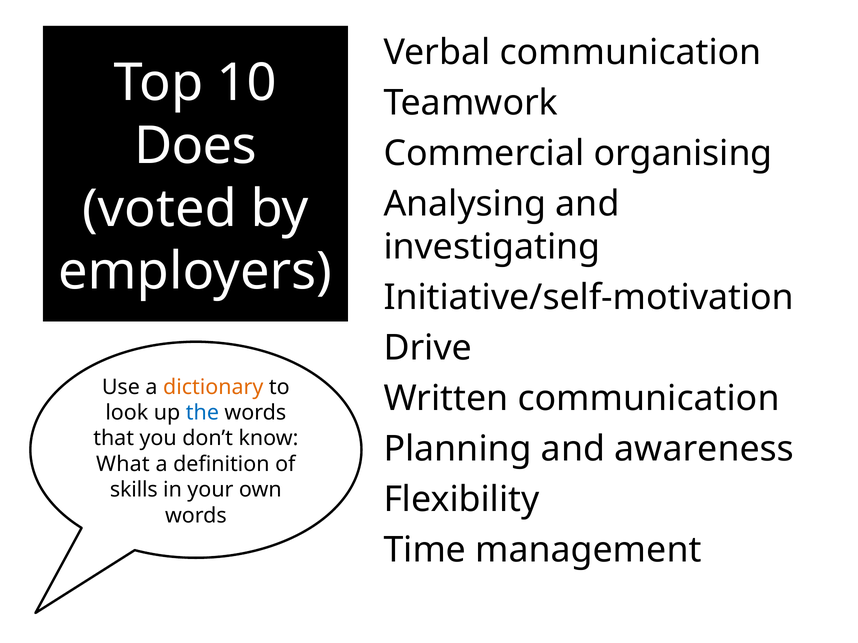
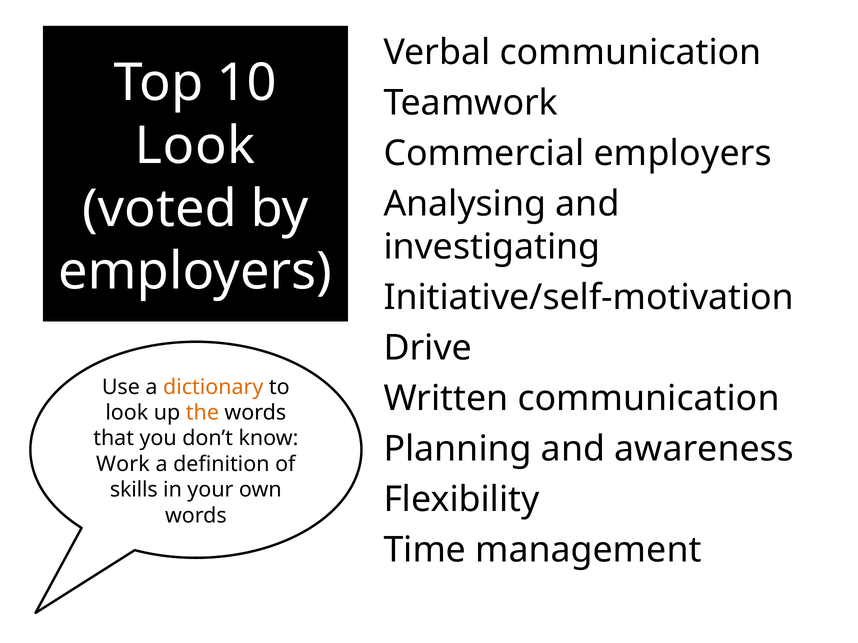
Does: Does -> Look (195, 146)
Commercial organising: organising -> employers (683, 154)
the colour: blue -> orange (202, 413)
What: What -> Work (123, 464)
